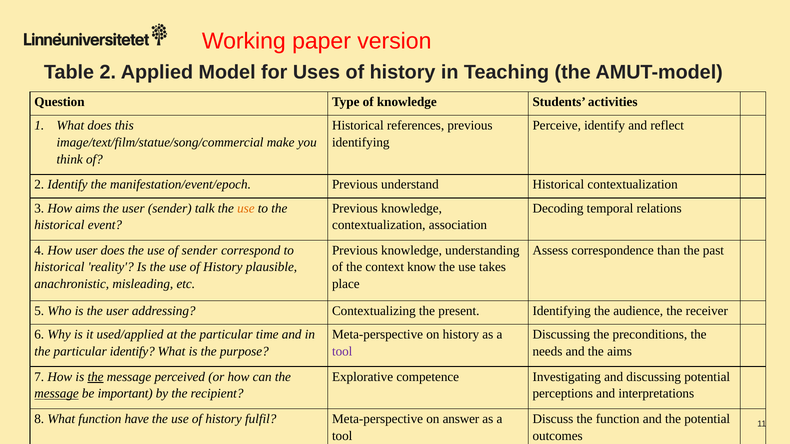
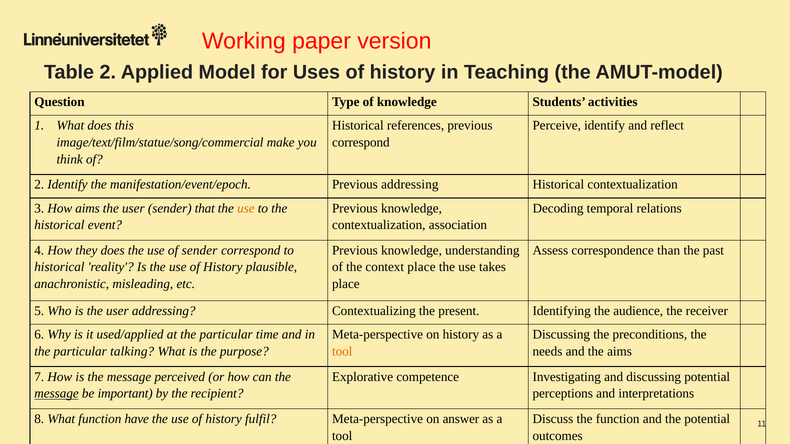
identifying: identifying -> correspond (361, 142)
Previous understand: understand -> addressing (410, 185)
talk: talk -> that (205, 208)
How user: user -> they (86, 251)
context know: know -> place (421, 267)
particular identify: identify -> talking (132, 352)
tool colour: purple -> orange (342, 352)
the underline: present -> none (96, 377)
